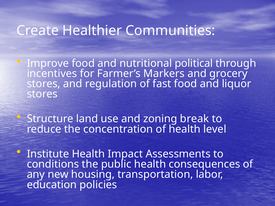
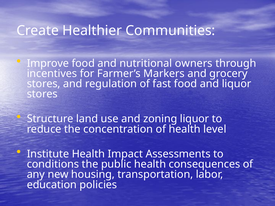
political: political -> owners (194, 63)
zoning break: break -> liquor (195, 119)
